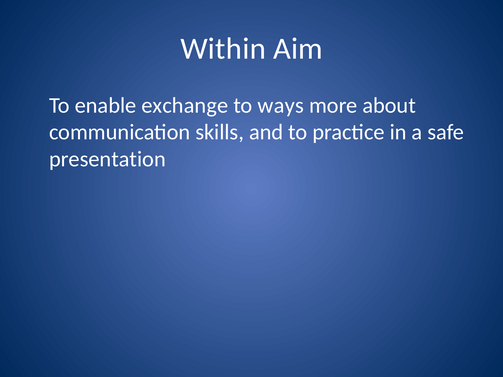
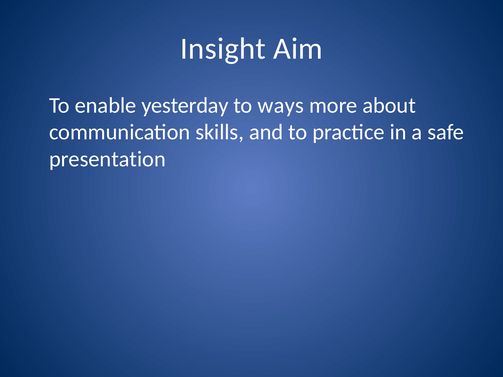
Within: Within -> Insight (223, 49)
exchange: exchange -> yesterday (185, 106)
